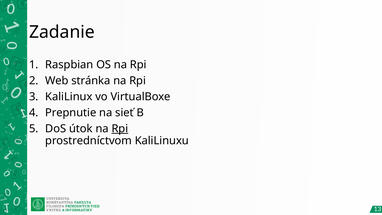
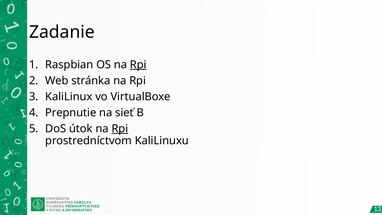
Rpi underline: none -> present (138, 65)
